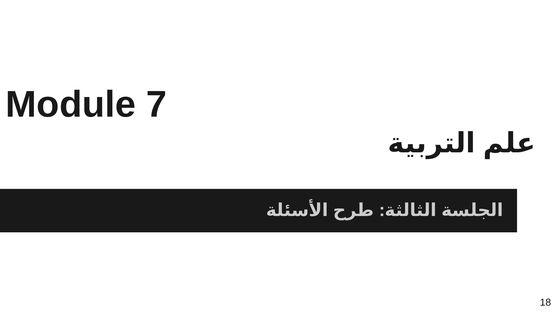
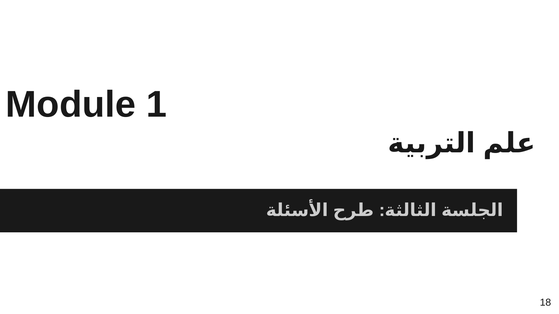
7: 7 -> 1 (157, 105)
